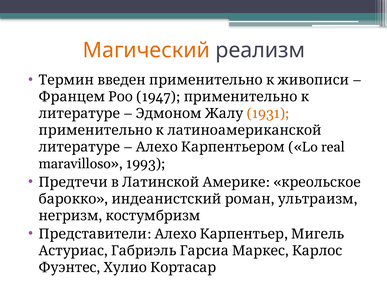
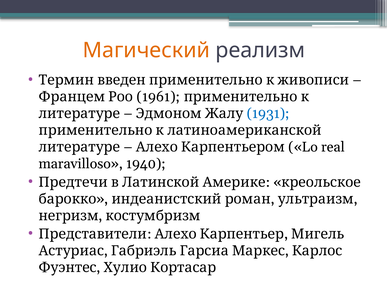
1947: 1947 -> 1961 (158, 97)
1931 colour: orange -> blue (268, 114)
1993: 1993 -> 1940 (146, 164)
